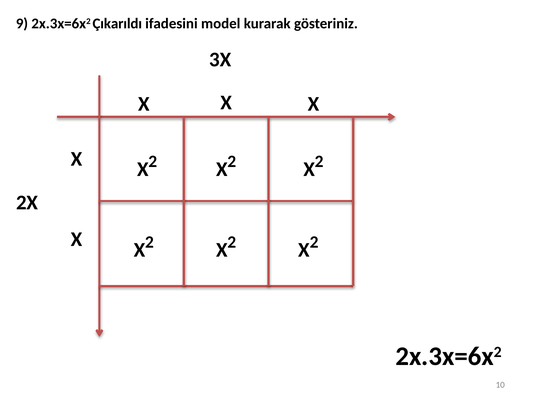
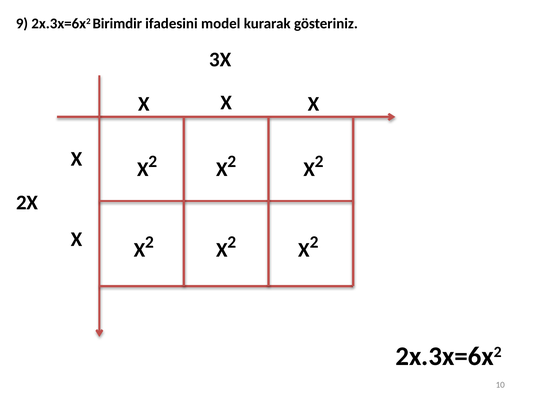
Çıkarıldı: Çıkarıldı -> Birimdir (117, 24)
